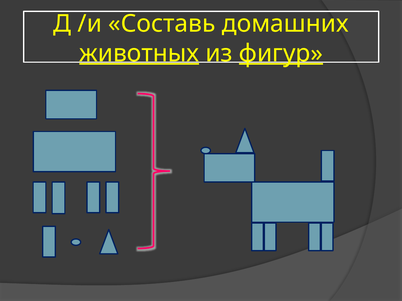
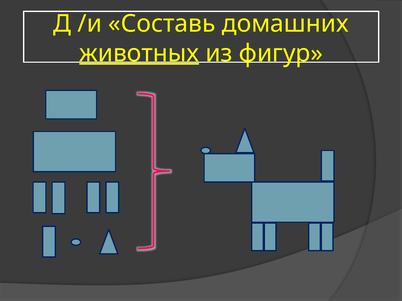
фигур underline: present -> none (281, 53)
